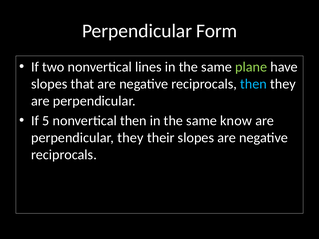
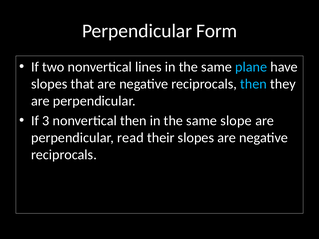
plane colour: light green -> light blue (251, 67)
5: 5 -> 3 (46, 121)
know: know -> slope (236, 121)
perpendicular they: they -> read (130, 138)
